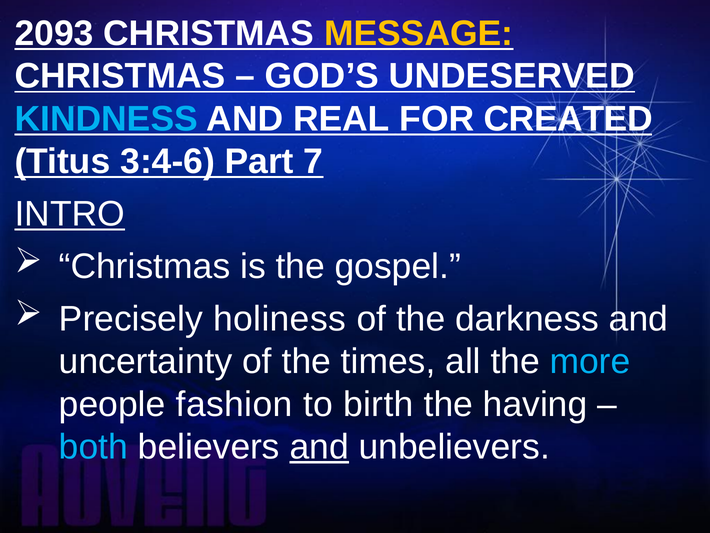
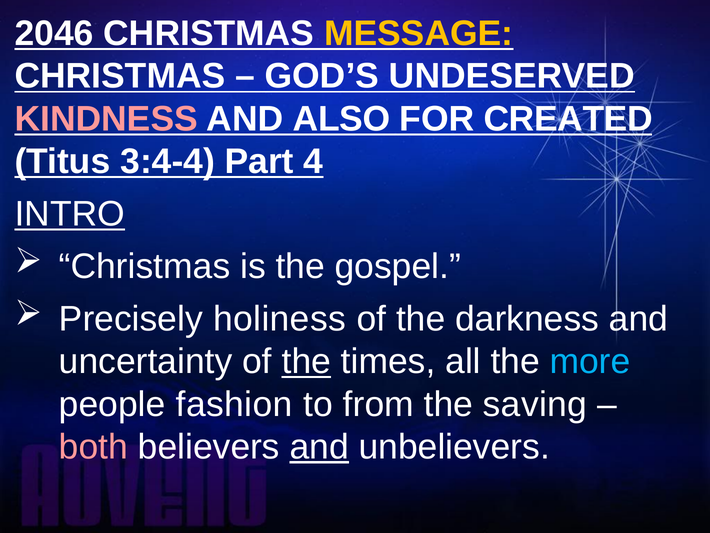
2093: 2093 -> 2046 (54, 34)
KINDNESS colour: light blue -> pink (106, 119)
REAL: REAL -> ALSO (342, 119)
3:4-6: 3:4-6 -> 3:4-4 (168, 161)
7: 7 -> 4 (313, 161)
the underline: none -> present (306, 361)
birth: birth -> from (378, 404)
having: having -> saving (535, 404)
both colour: light blue -> pink (93, 447)
